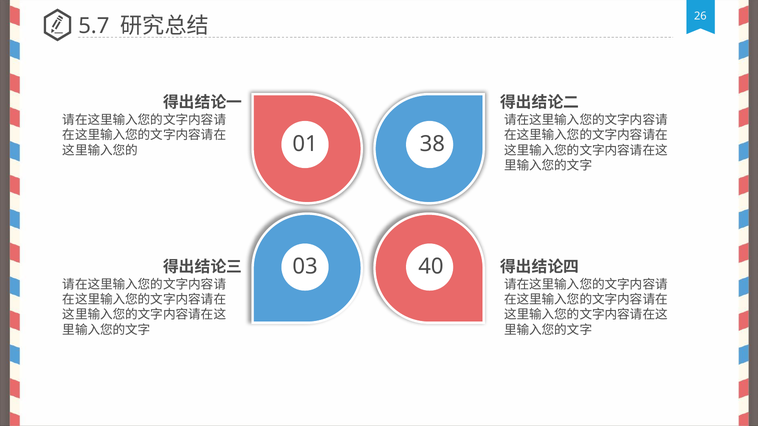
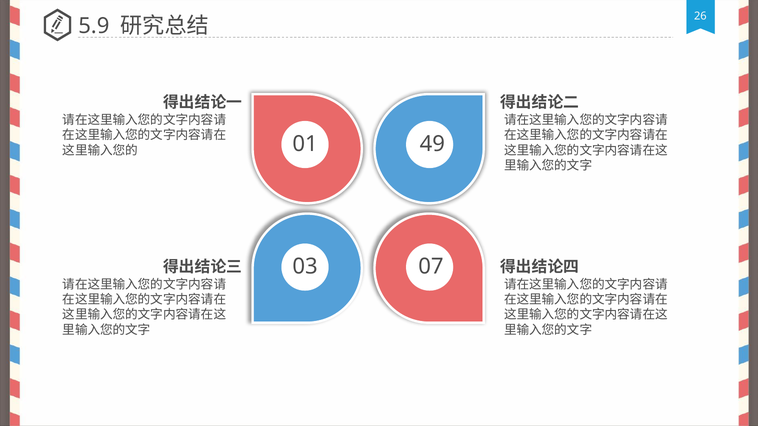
5.7: 5.7 -> 5.9 (94, 26)
38: 38 -> 49 (432, 144)
40: 40 -> 07 (431, 267)
